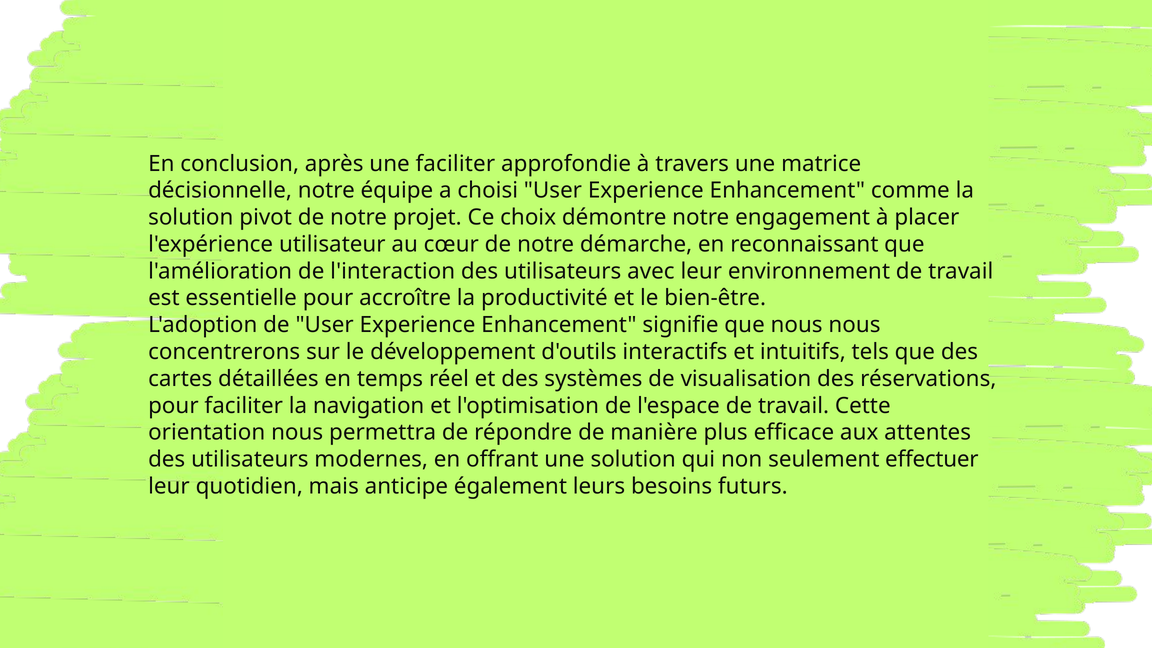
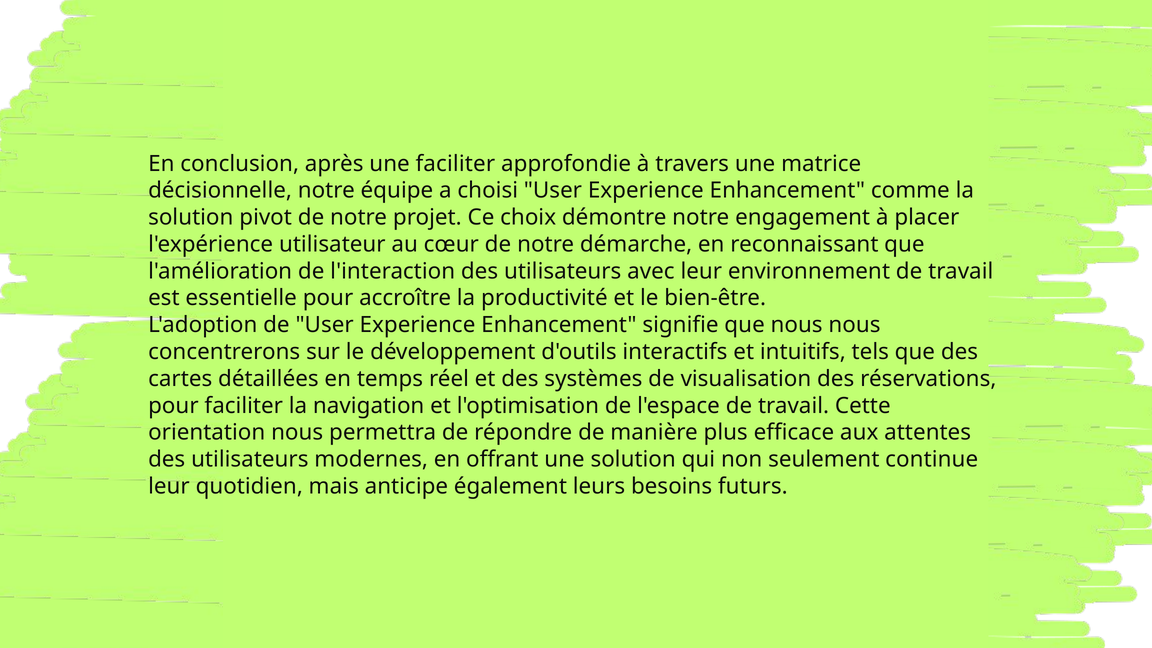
effectuer: effectuer -> continue (932, 459)
